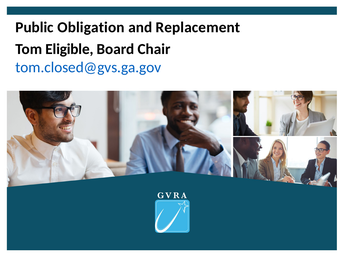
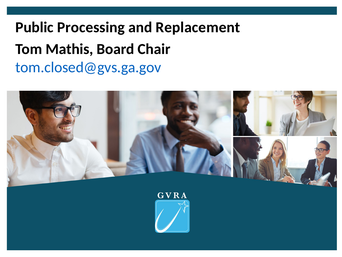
Obligation: Obligation -> Processing (91, 27)
Eligible: Eligible -> Mathis (69, 49)
